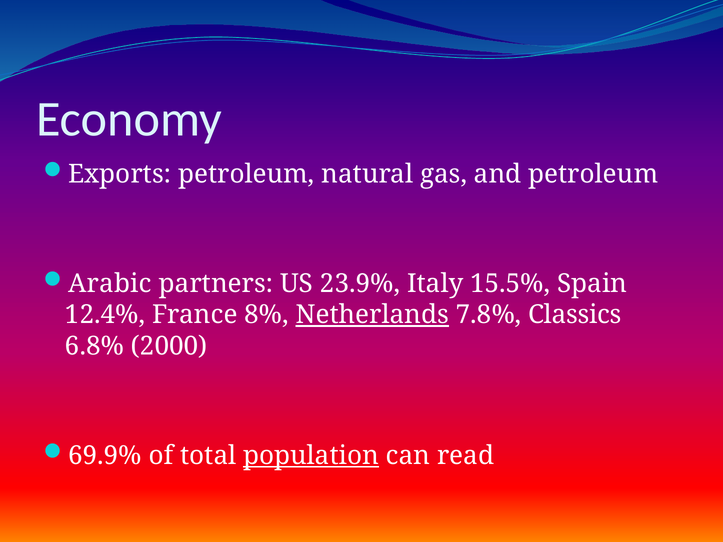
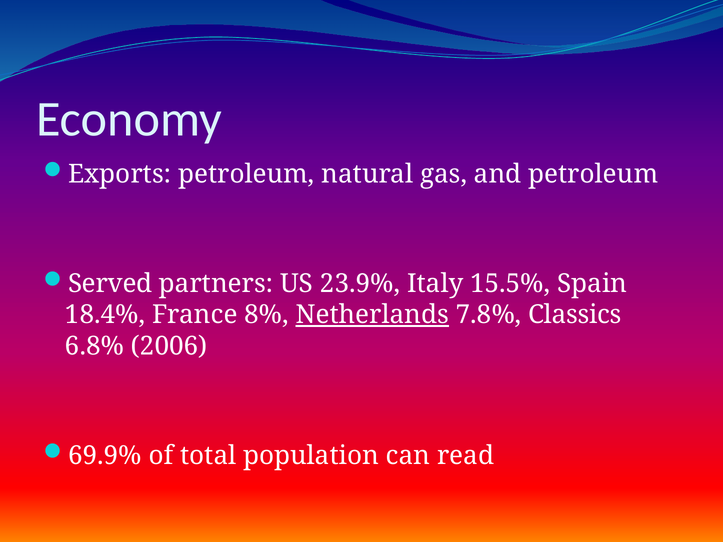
Arabic: Arabic -> Served (110, 284)
12.4%: 12.4% -> 18.4% (105, 315)
2000: 2000 -> 2006 (169, 346)
population underline: present -> none (311, 456)
